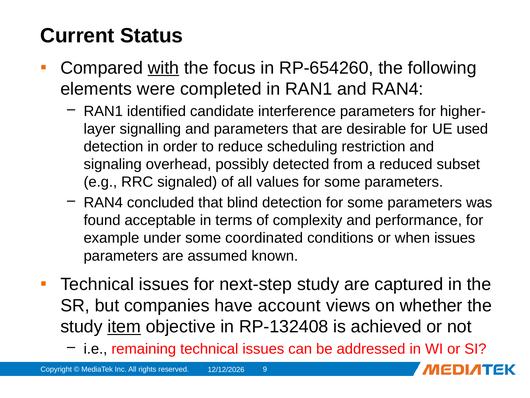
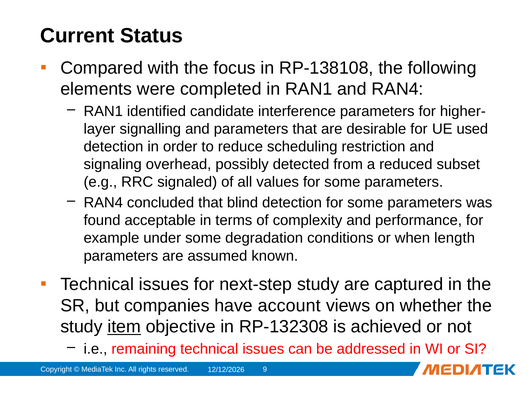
with underline: present -> none (163, 68)
RP-654260: RP-654260 -> RP-138108 (326, 68)
coordinated: coordinated -> degradation (264, 238)
when issues: issues -> length (455, 238)
RP-132408: RP-132408 -> RP-132308 (284, 326)
